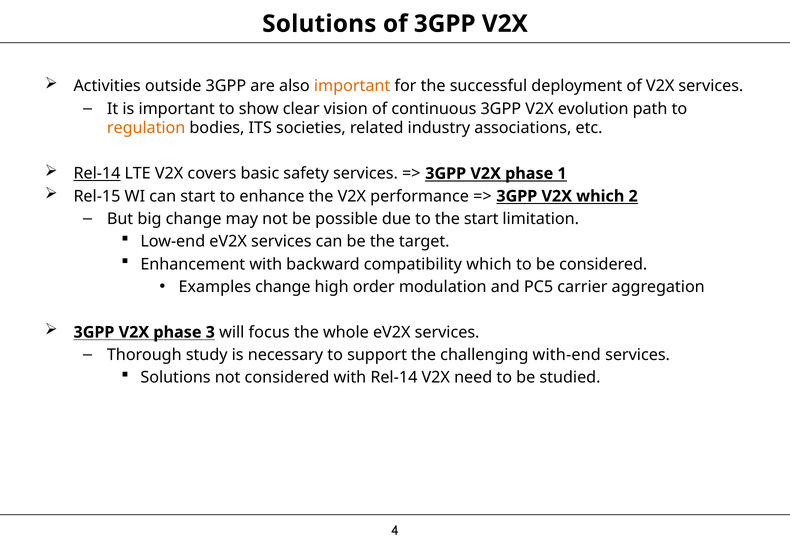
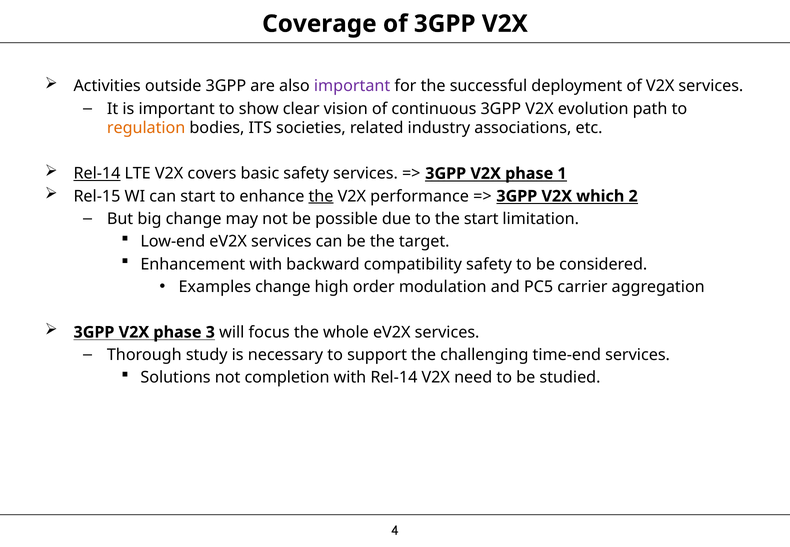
Solutions: Solutions -> Coverage (319, 24)
important colour: orange -> purple (352, 86)
the underline: none -> present (321, 196)
compatibility which: which -> safety (489, 264)
with-end: with-end -> time-end (567, 355)
not considered: considered -> completion (287, 378)
